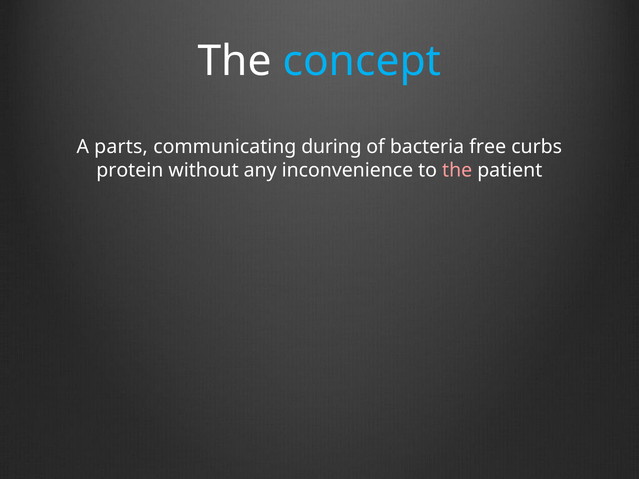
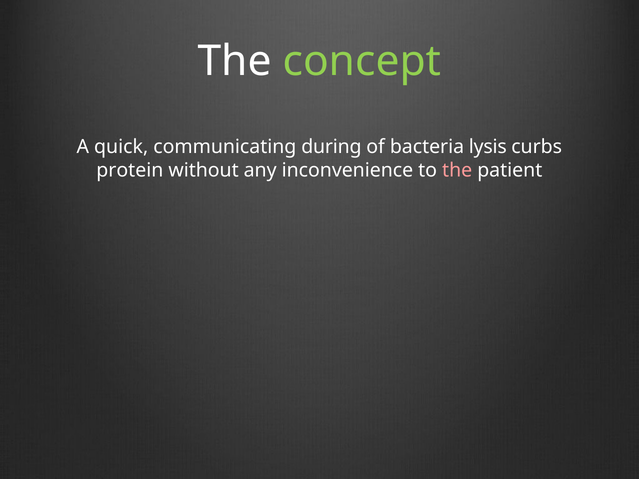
concept colour: light blue -> light green (362, 61)
parts: parts -> quick (121, 147)
free: free -> lysis (488, 147)
